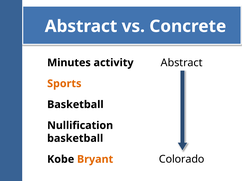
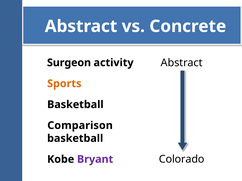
Minutes: Minutes -> Surgeon (69, 63)
Nullification: Nullification -> Comparison (80, 126)
Bryant colour: orange -> purple (95, 160)
